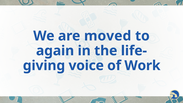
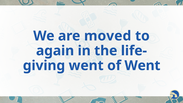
voice: voice -> went (86, 66)
of Work: Work -> Went (142, 66)
